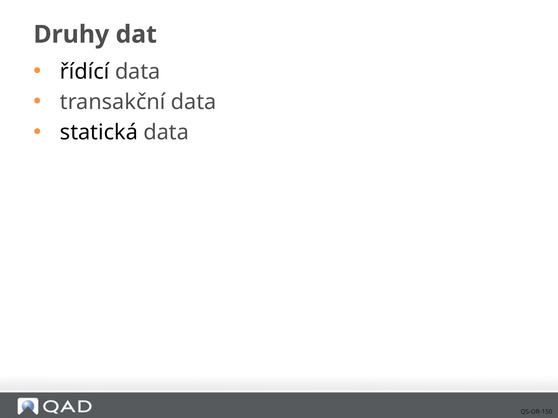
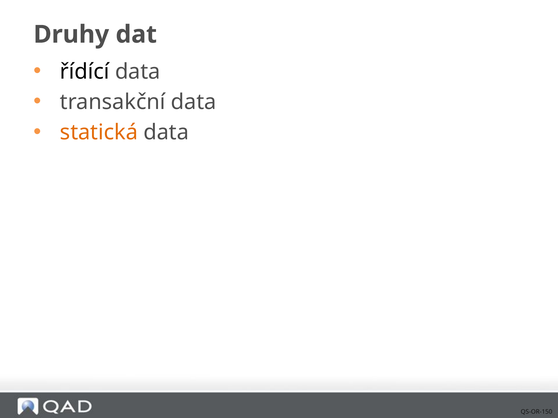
statická colour: black -> orange (99, 133)
